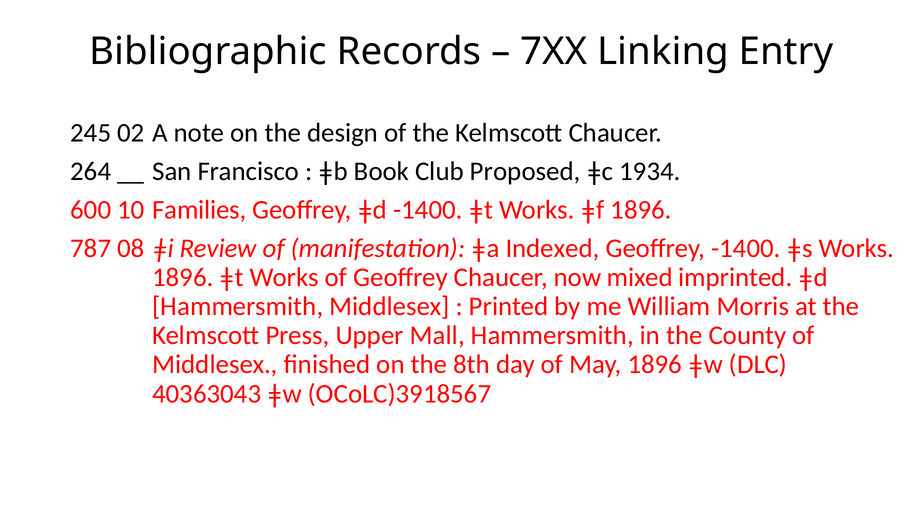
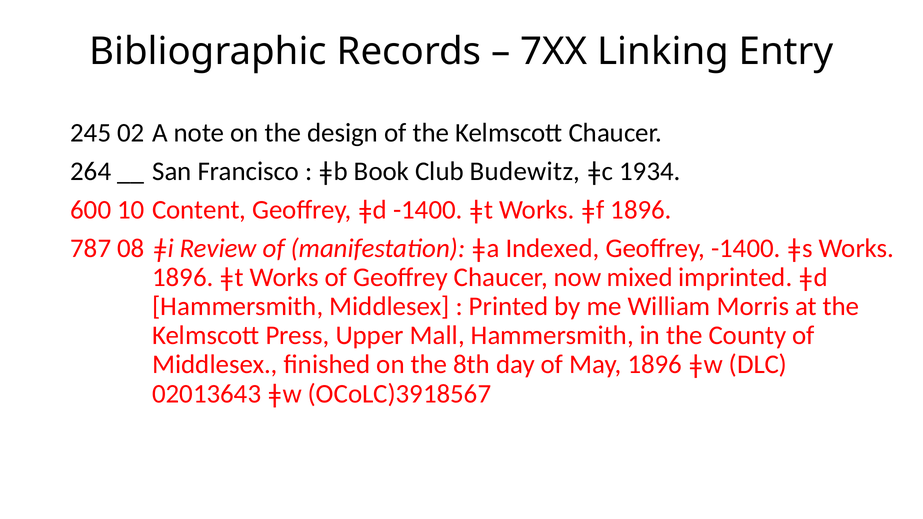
Proposed: Proposed -> Budewitz (525, 171)
Families: Families -> Content (199, 210)
40363043: 40363043 -> 02013643 (207, 394)
